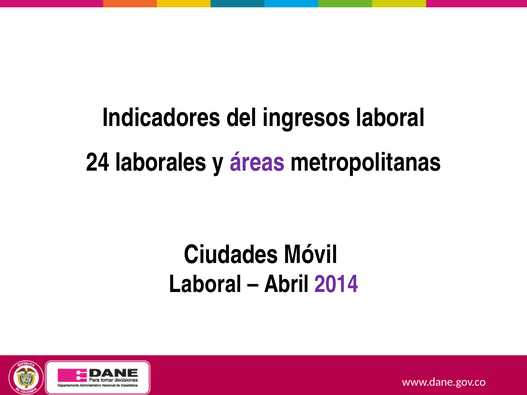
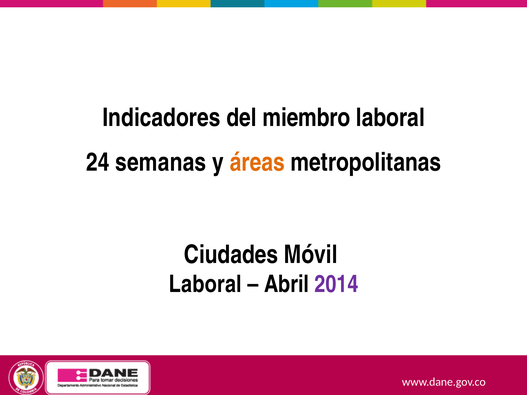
ingresos: ingresos -> miembro (306, 118)
laborales: laborales -> semanas (161, 163)
áreas colour: purple -> orange (257, 163)
